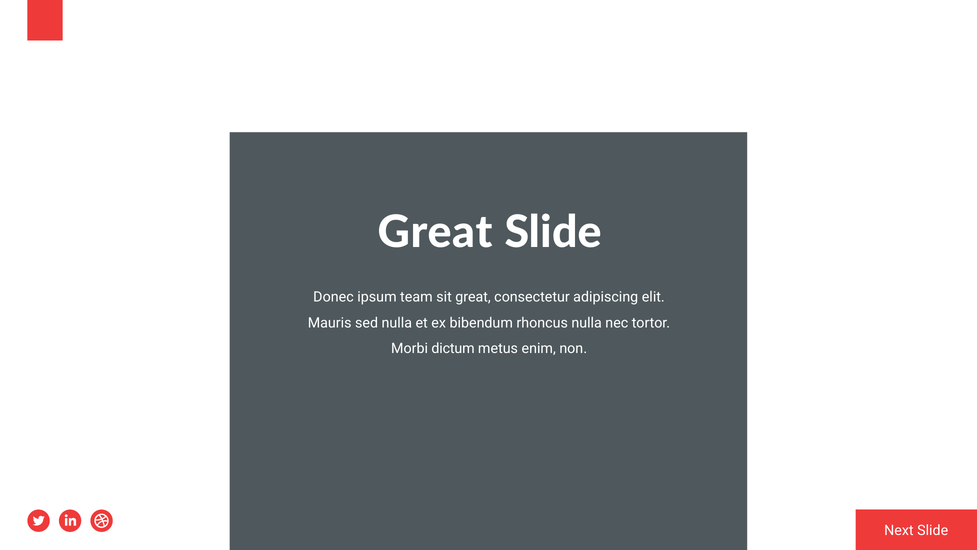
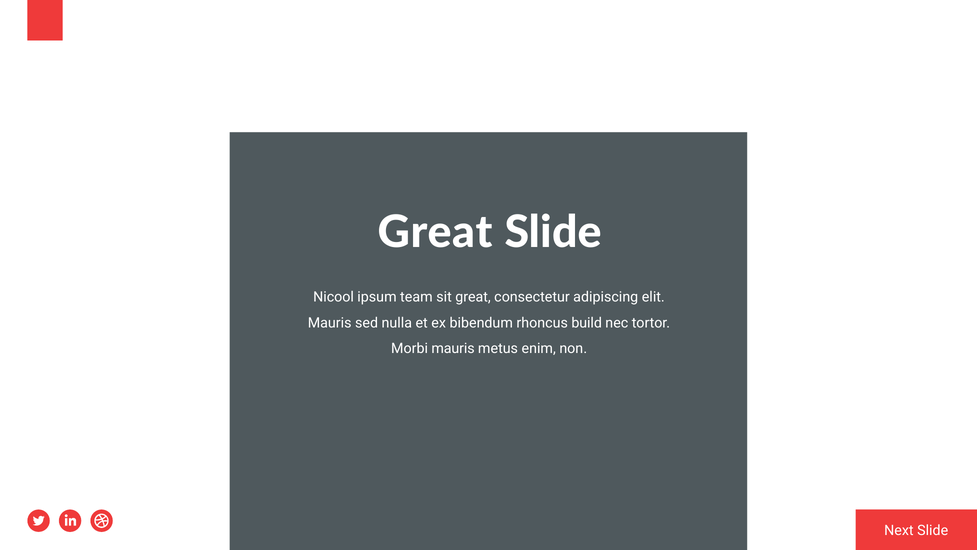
Donec: Donec -> Nicool (334, 297)
rhoncus nulla: nulla -> build (587, 323)
Morbi dictum: dictum -> mauris (453, 348)
